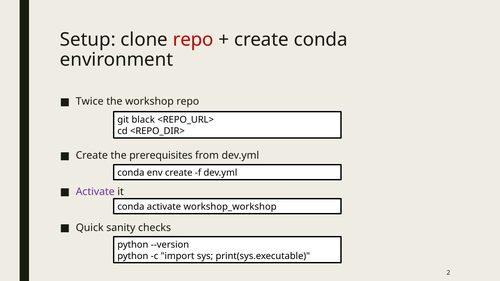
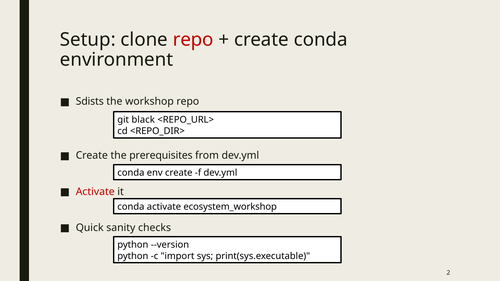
Twice: Twice -> Sdists (90, 102)
Activate colour: purple -> red (95, 192)
workshop_workshop: workshop_workshop -> ecosystem_workshop (230, 207)
